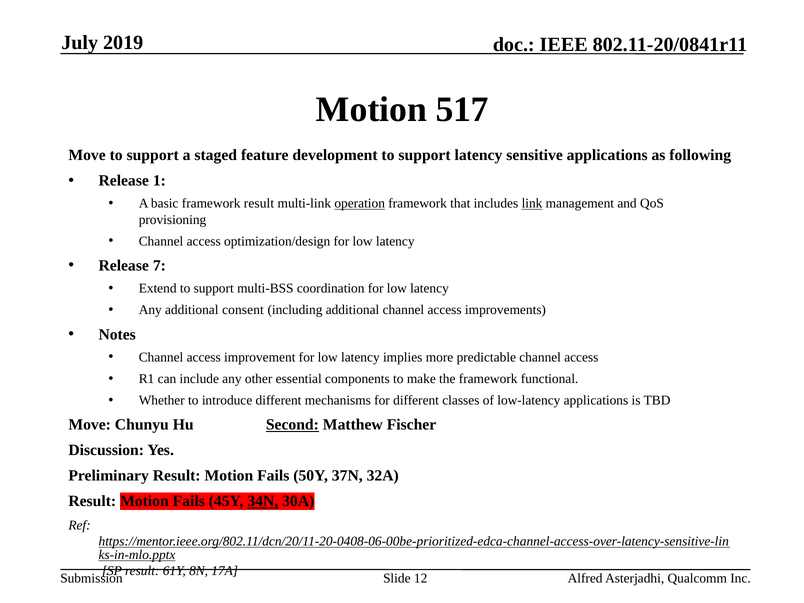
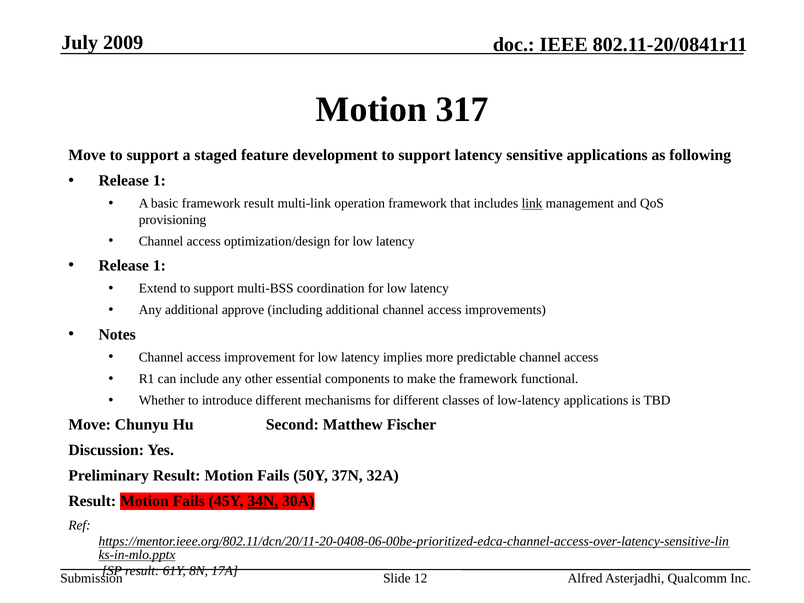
2019: 2019 -> 2009 (123, 43)
517: 517 -> 317 (462, 110)
operation underline: present -> none (360, 204)
7: 7 -> 1 (159, 266)
consent: consent -> approve (243, 310)
Second underline: present -> none (292, 425)
